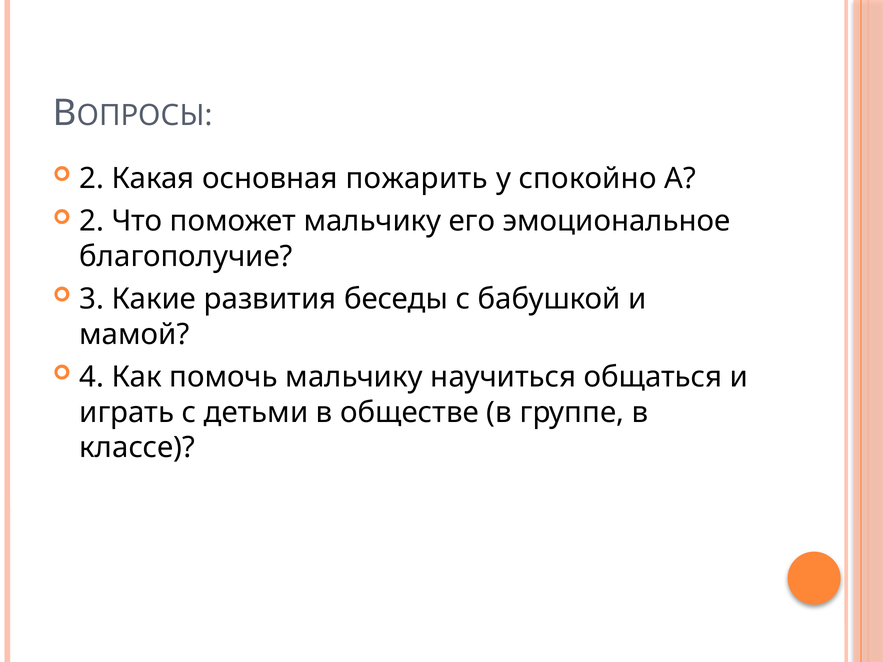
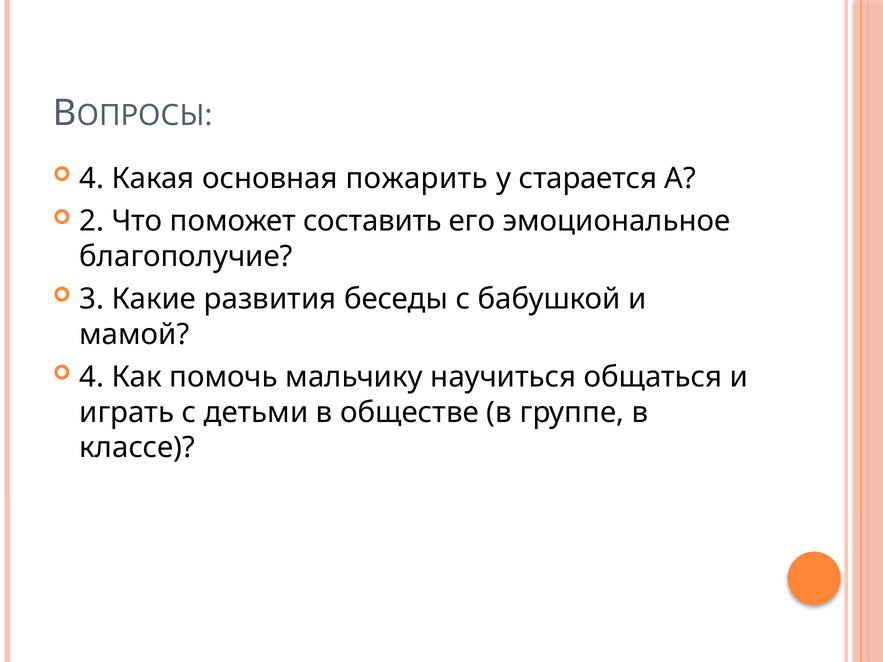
2: 2 -> 4 (92, 179)
спокойно: спокойно -> старается (588, 179)
поможет мальчику: мальчику -> составить (373, 221)
